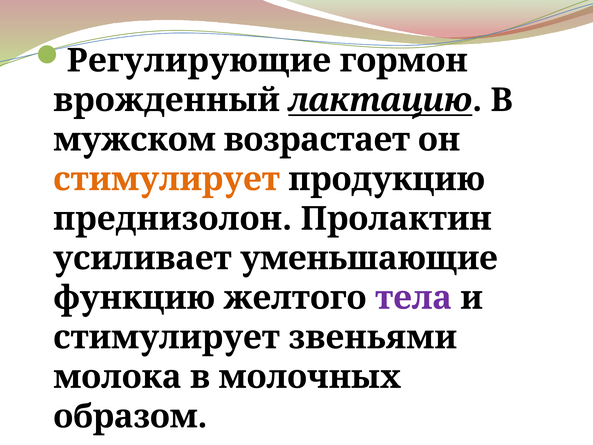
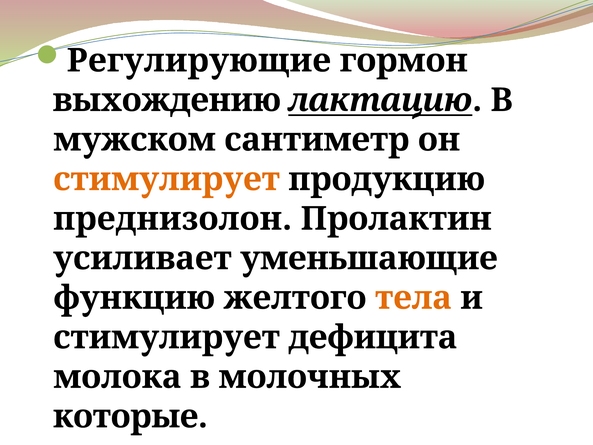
врожденный: врожденный -> выхождению (167, 100)
возрастает: возрастает -> сантиметр (317, 140)
тела colour: purple -> orange (413, 298)
звеньями: звеньями -> дефицита (373, 337)
образом: образом -> которые (130, 416)
